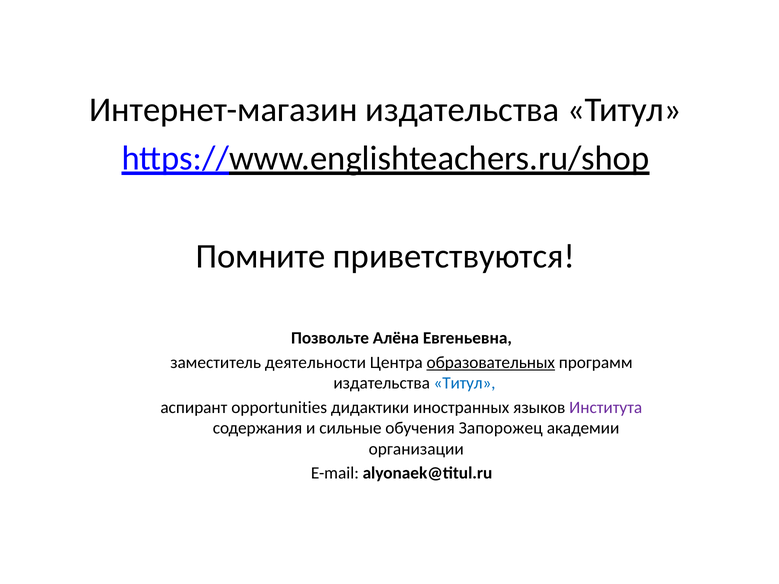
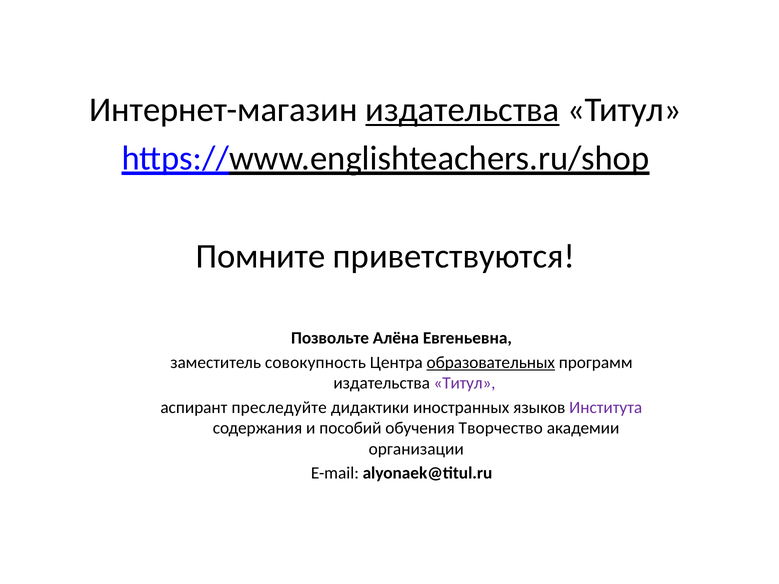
издательства underline: none -> present (462, 110)
деятельности: деятельности -> совокупность (315, 363)
Титул colour: blue -> purple (465, 383)
opportunities: opportunities -> преследуйте (279, 407)
сильные: сильные -> пособий (350, 428)
Запорожец: Запорожец -> Творчество (501, 428)
